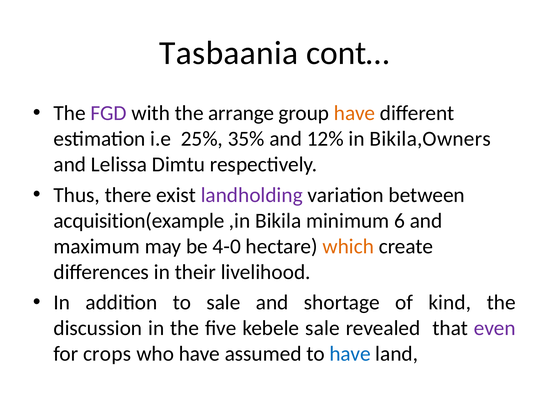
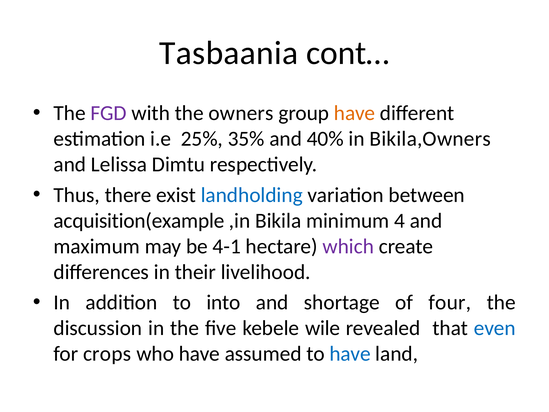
arrange: arrange -> owners (241, 113)
12%: 12% -> 40% (325, 139)
landholding colour: purple -> blue (252, 195)
6: 6 -> 4 (400, 221)
4-0: 4-0 -> 4-1 (227, 246)
which colour: orange -> purple (348, 246)
to sale: sale -> into (224, 302)
kind: kind -> four (450, 302)
kebele sale: sale -> wile (323, 328)
even colour: purple -> blue (495, 328)
